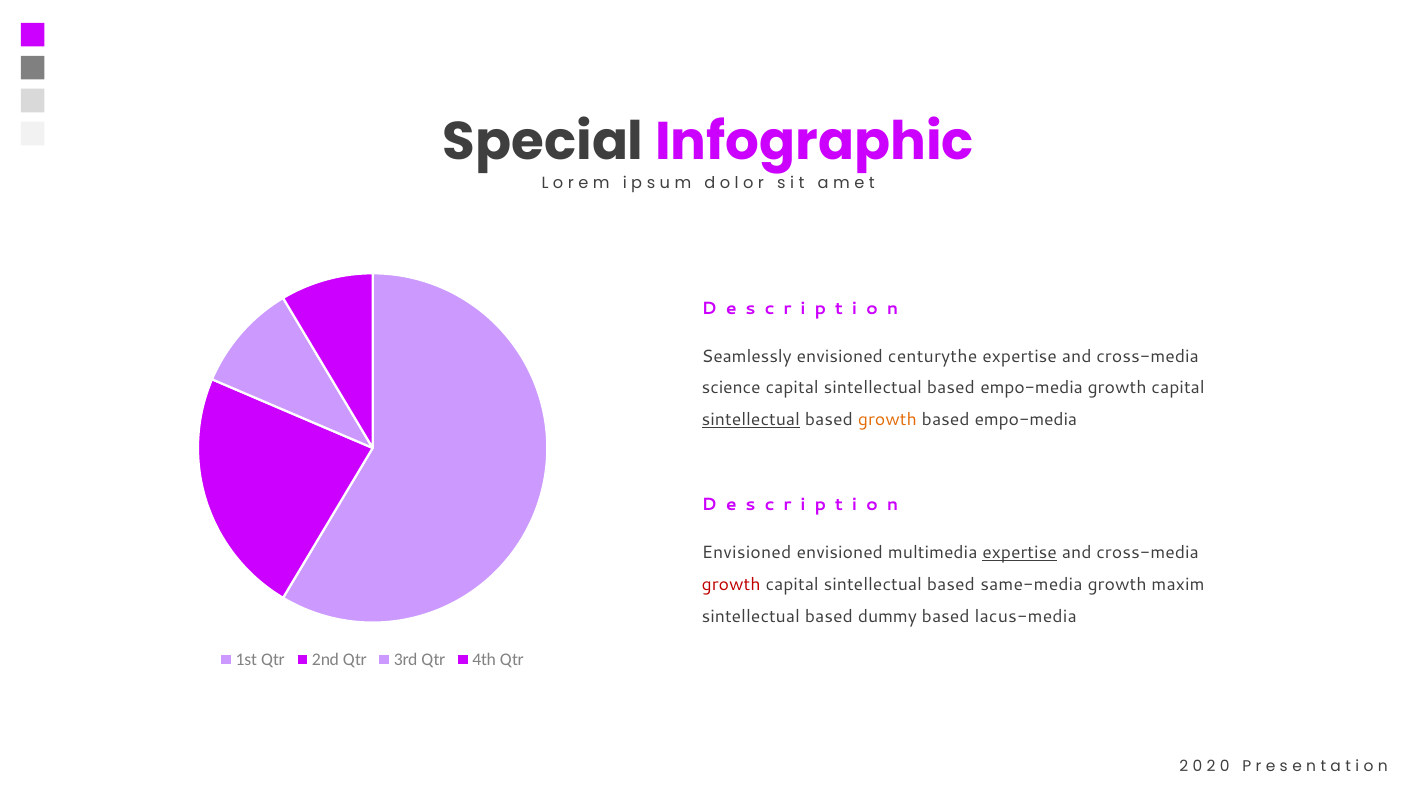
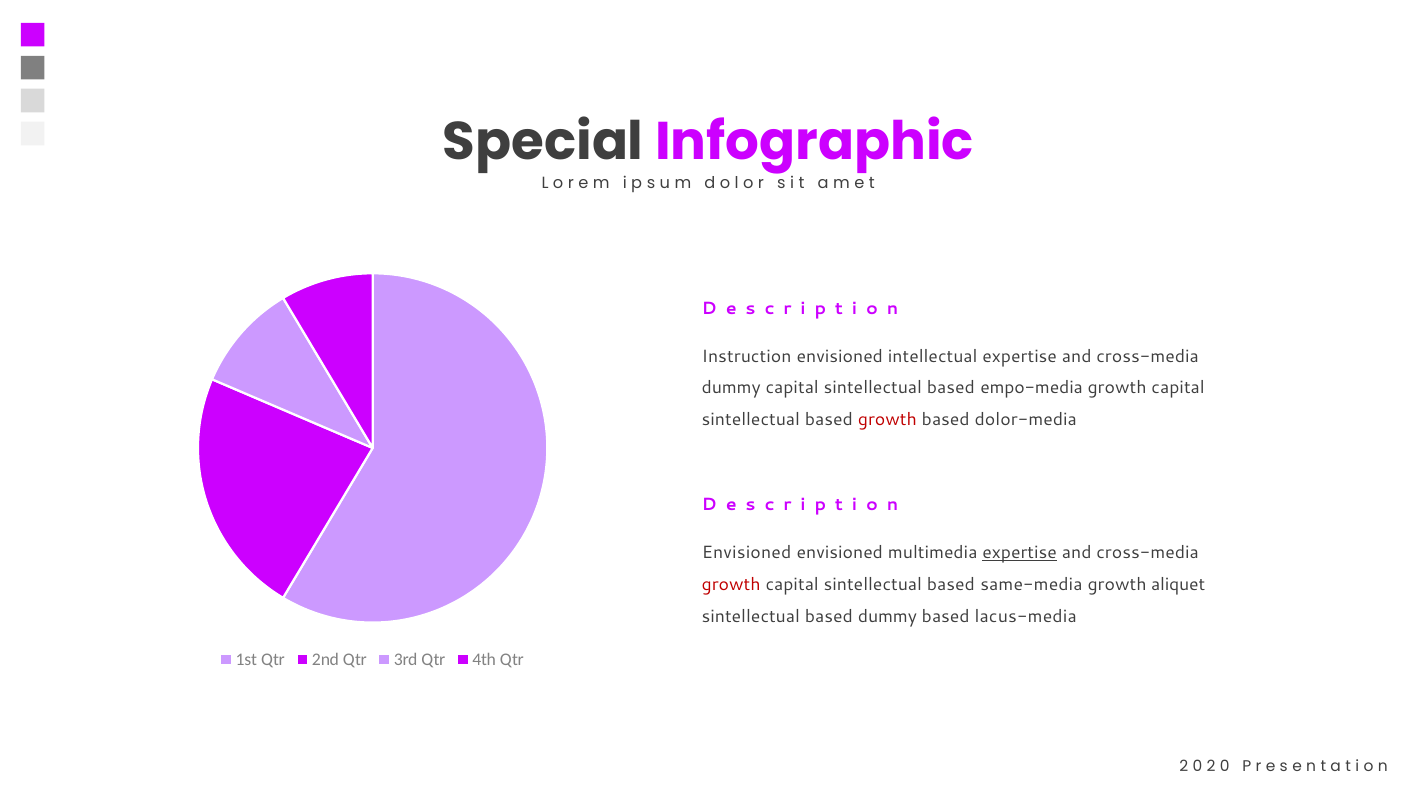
Seamlessly: Seamlessly -> Instruction (747, 356)
centurythe: centurythe -> intellectual (933, 356)
science: science -> dummy (731, 388)
sintellectual underline: present -> none (751, 420)
growth colour: orange -> red (887, 420)
empo-media: empo-media -> dolor-media (1026, 420)
maxim: maxim -> aliquet (1178, 584)
